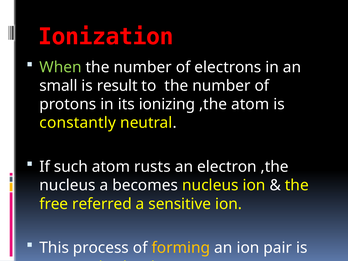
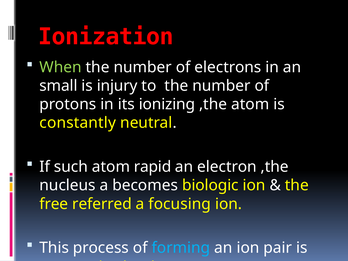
result: result -> injury (117, 86)
rusts: rusts -> rapid (153, 167)
becomes nucleus: nucleus -> biologic (210, 185)
sensitive: sensitive -> focusing (180, 204)
forming colour: yellow -> light blue (181, 248)
